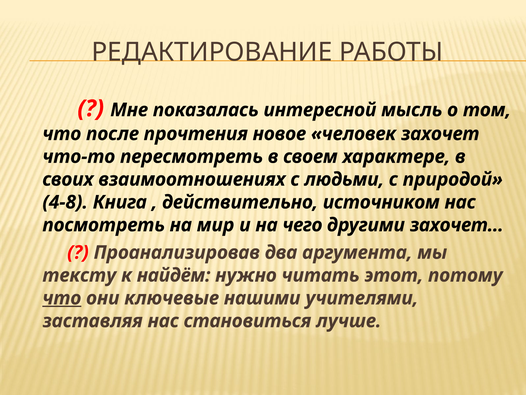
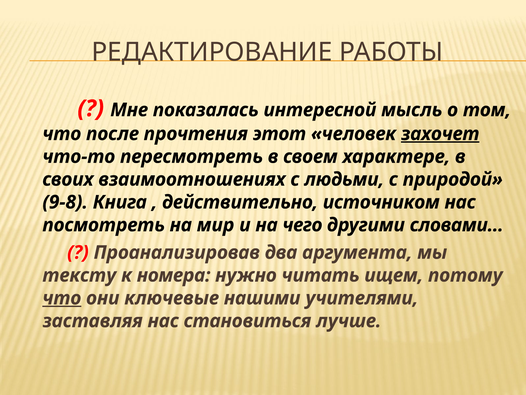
новое: новое -> этот (279, 134)
захочет underline: none -> present (440, 134)
4-8: 4-8 -> 9-8 (65, 202)
захочет…: захочет… -> словами… (457, 225)
найдём: найдём -> номера (174, 275)
этот: этот -> ищем (394, 275)
